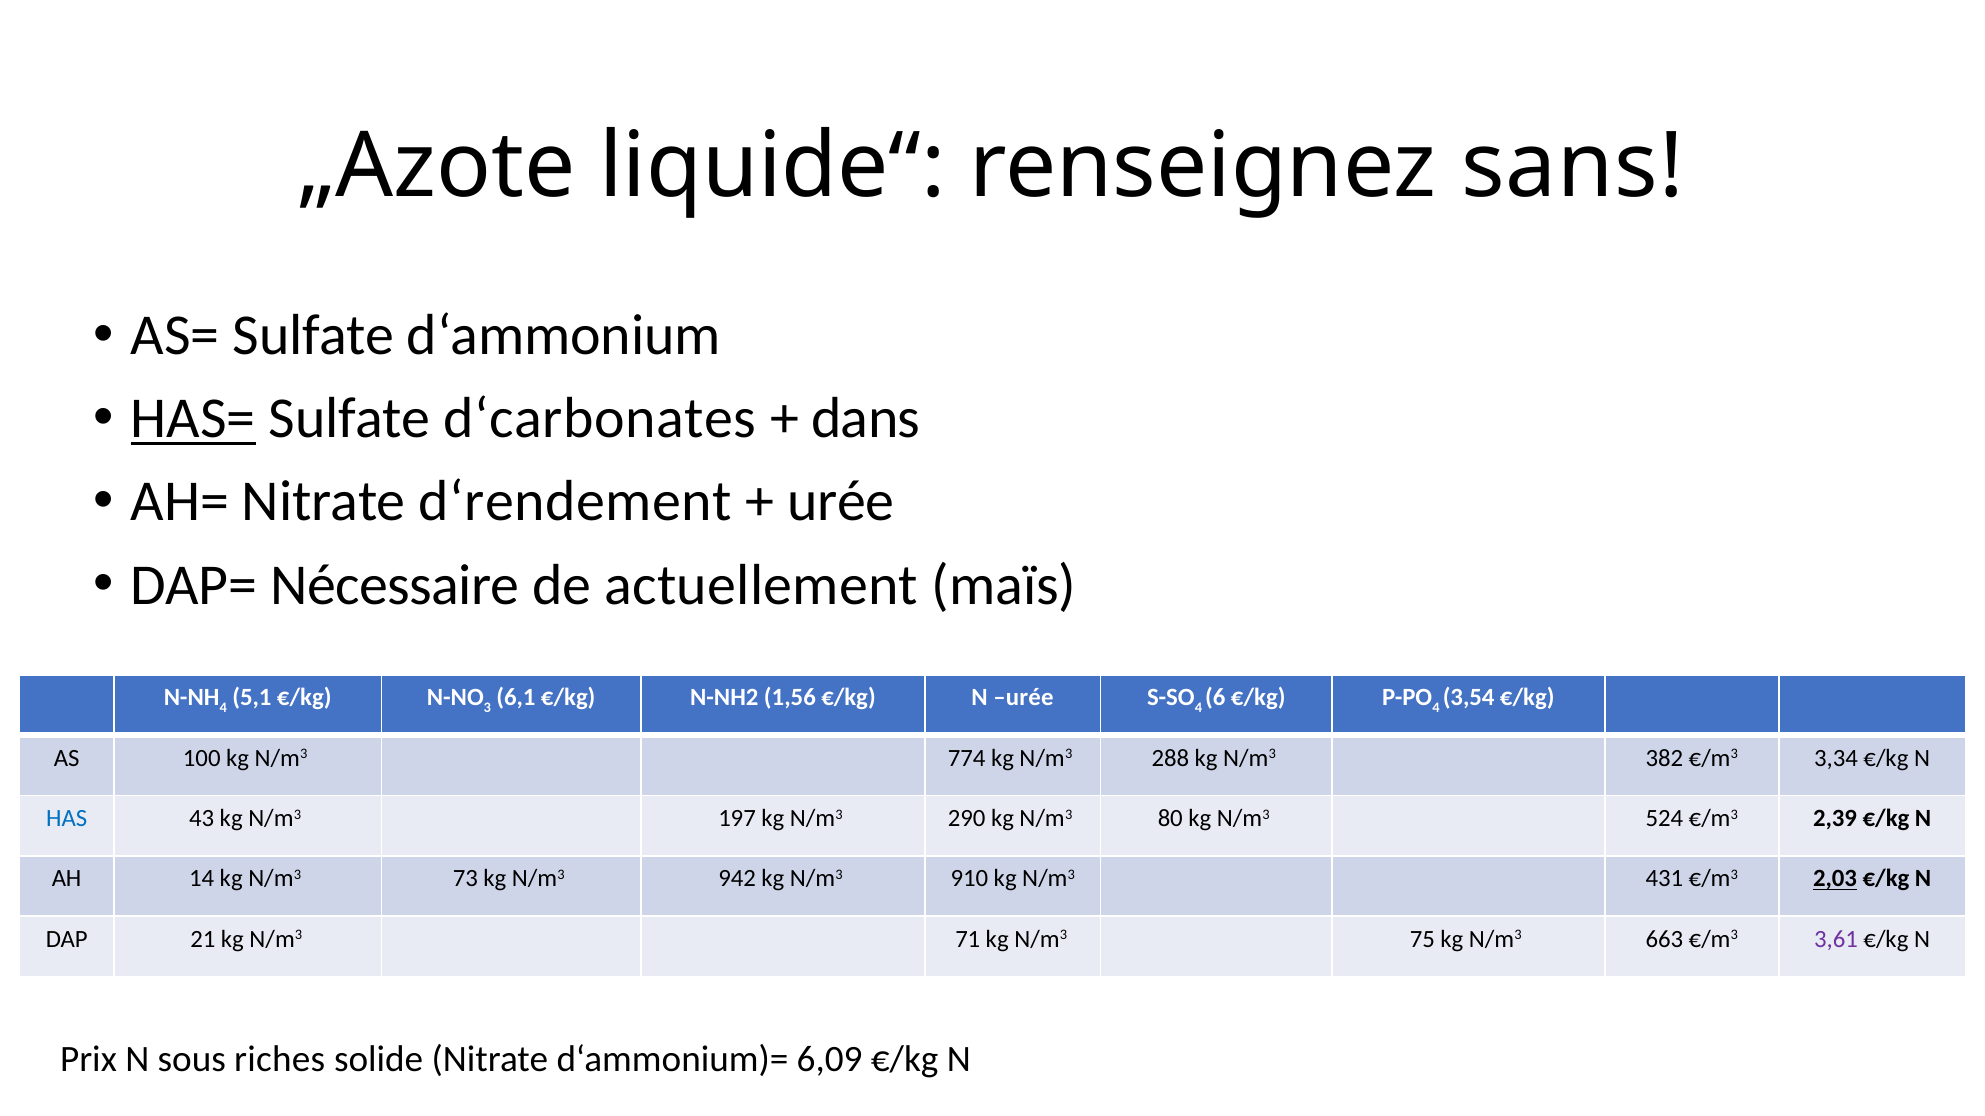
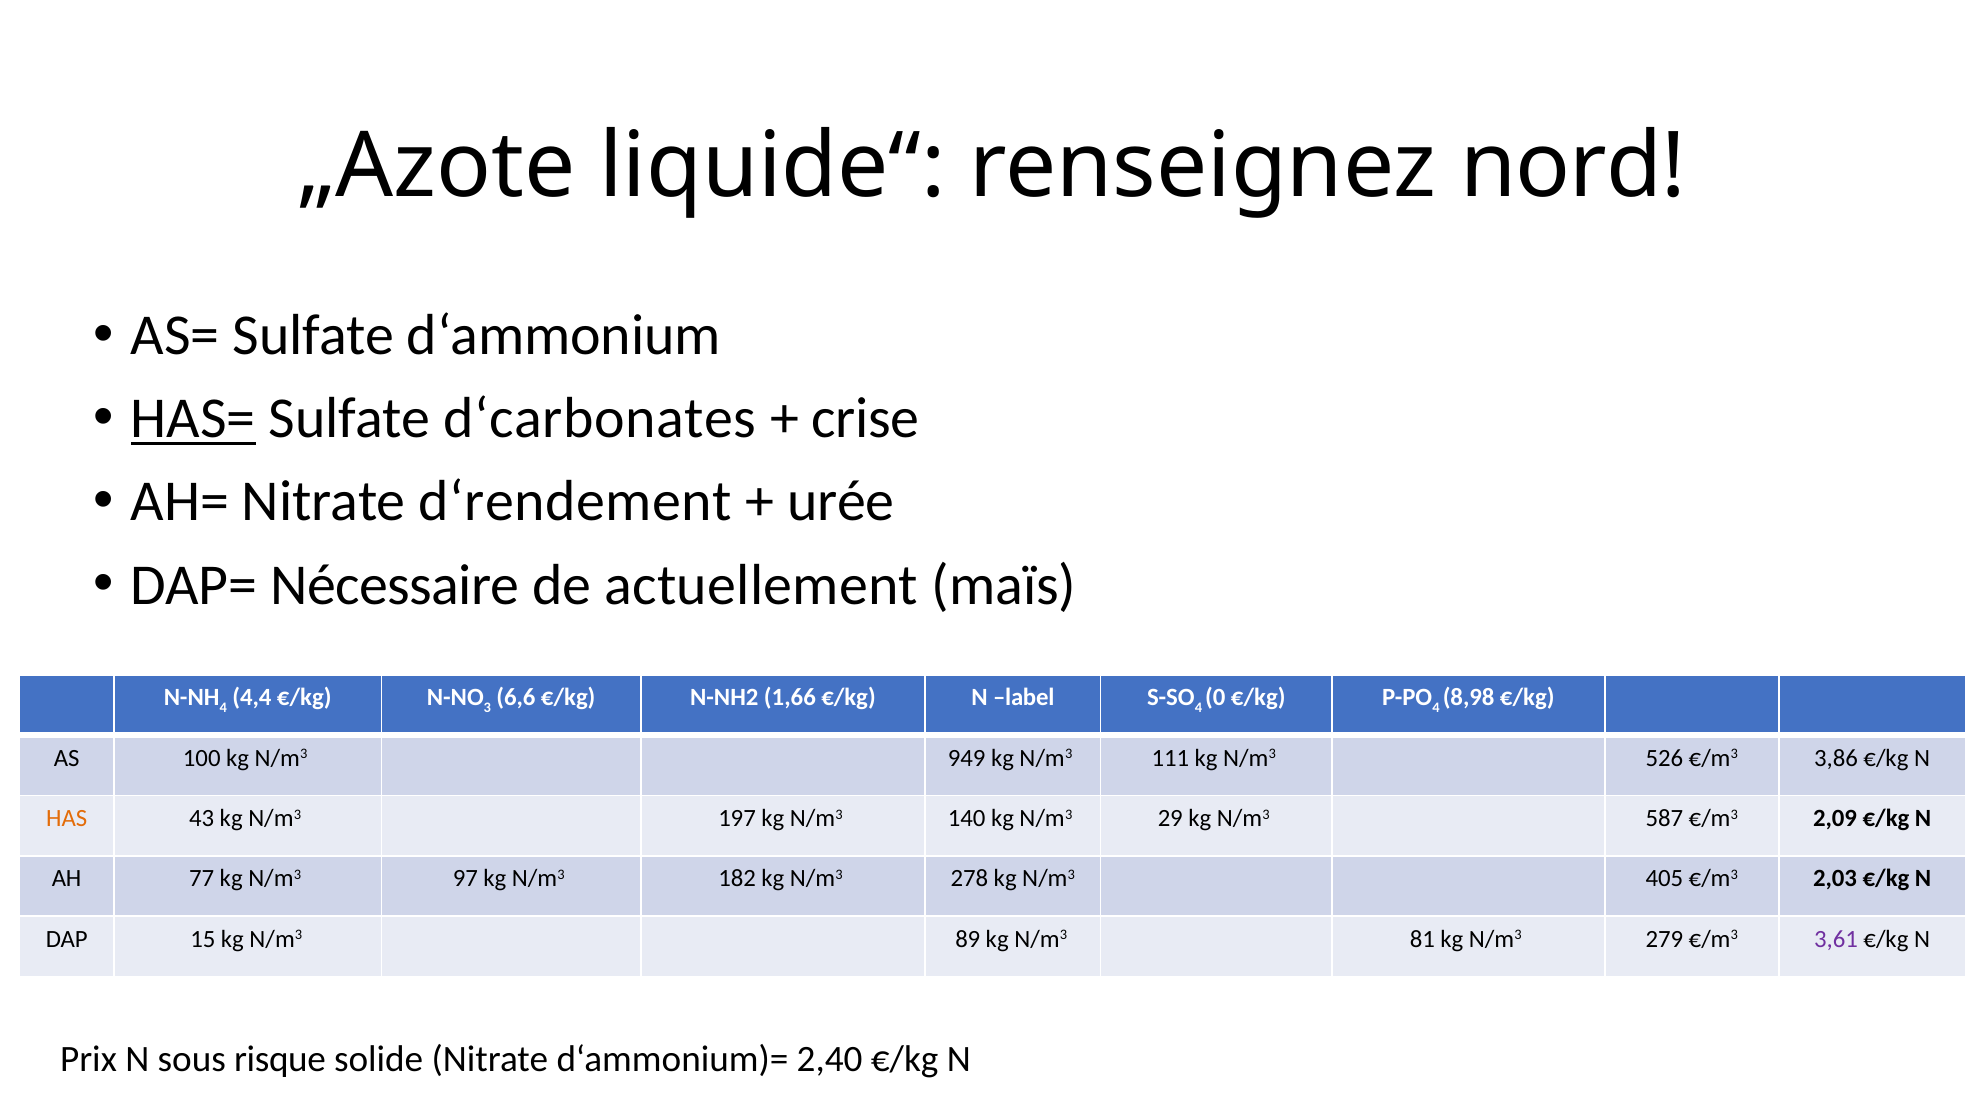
sans: sans -> nord (1573, 167)
dans: dans -> crise (866, 419)
5,1: 5,1 -> 4,4 (252, 698)
6,1: 6,1 -> 6,6 (516, 698)
1,56: 1,56 -> 1,66 (790, 698)
N urée: urée -> label (1024, 698)
6: 6 -> 0 (1215, 698)
3,54: 3,54 -> 8,98 (1469, 698)
774: 774 -> 949 (967, 758)
288: 288 -> 111 (1170, 758)
382: 382 -> 526 (1664, 758)
3,34: 3,34 -> 3,86 (1836, 758)
HAS colour: blue -> orange (67, 819)
290: 290 -> 140 (967, 819)
80: 80 -> 29 (1170, 819)
524: 524 -> 587 (1664, 819)
2,39: 2,39 -> 2,09 (1835, 819)
14: 14 -> 77 (202, 879)
73: 73 -> 97 (465, 879)
942: 942 -> 182 (737, 879)
910: 910 -> 278 (969, 879)
431: 431 -> 405 (1664, 879)
2,03 underline: present -> none (1835, 879)
21: 21 -> 15 (203, 940)
71: 71 -> 89 (968, 940)
75: 75 -> 81 (1422, 940)
663: 663 -> 279 (1664, 940)
riches: riches -> risque (280, 1059)
6,09: 6,09 -> 2,40 (830, 1059)
